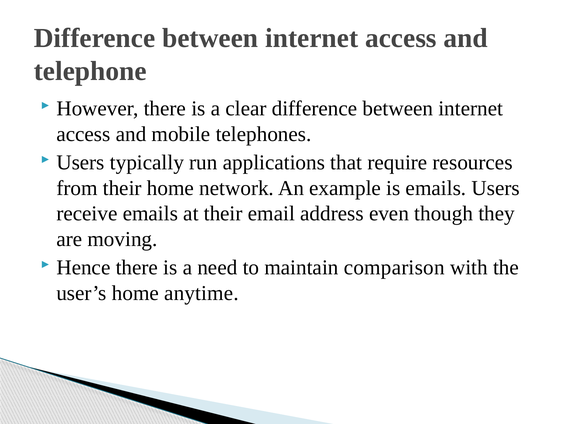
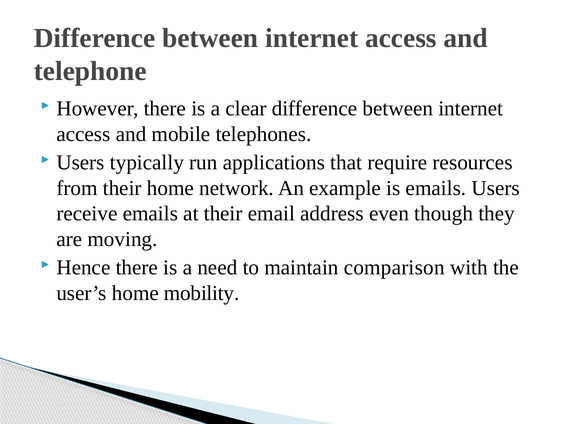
anytime: anytime -> mobility (202, 293)
